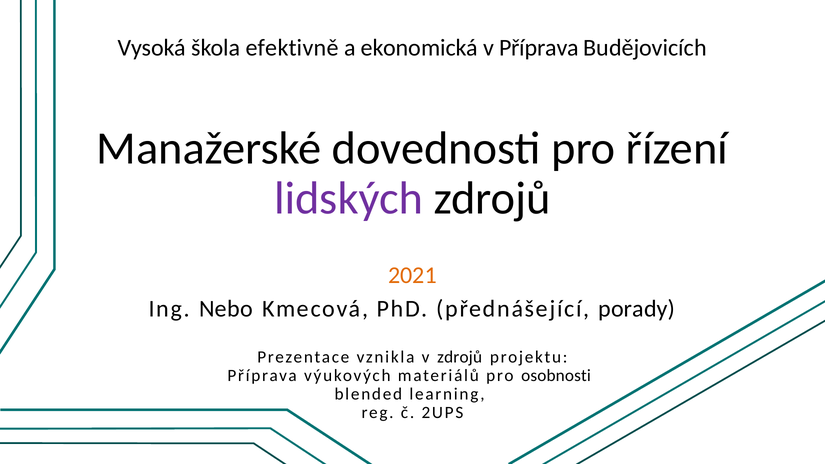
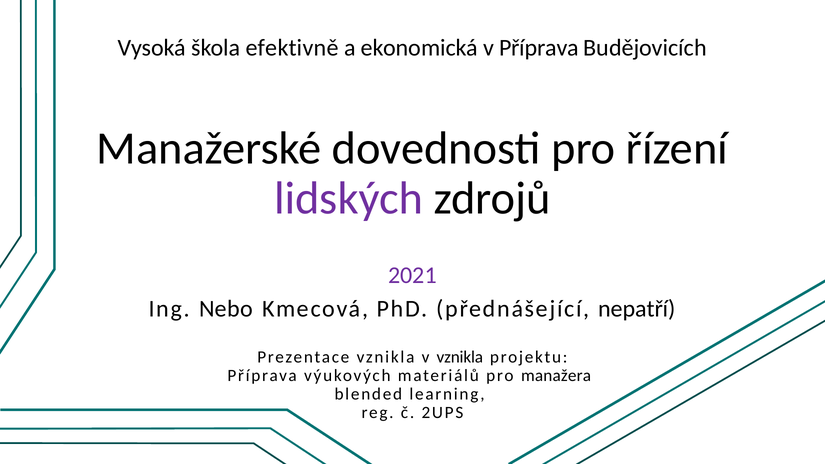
2021 colour: orange -> purple (412, 276)
porady: porady -> nepatří (637, 309)
v zdrojů: zdrojů -> vznikla (460, 357)
osobnosti: osobnosti -> manažera (556, 376)
